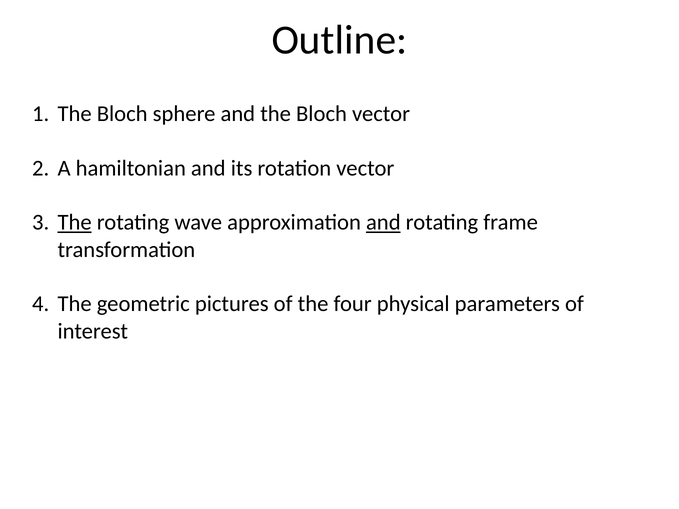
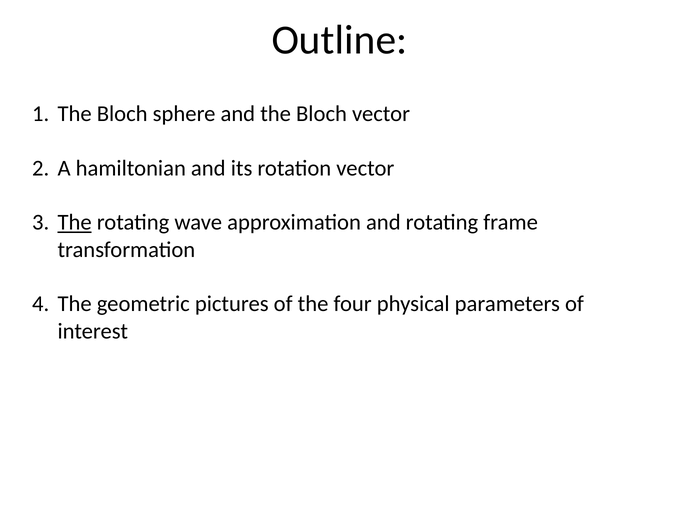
and underline: present -> none (383, 223)
